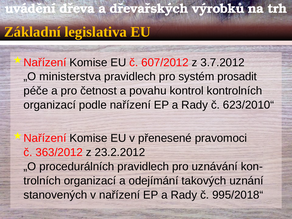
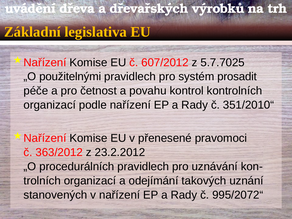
3.7.2012: 3.7.2012 -> 5.7.7025 (223, 62)
ministerstva: ministerstva -> použitelnými (70, 77)
623/2010“: 623/2010“ -> 351/2010“ (248, 105)
995/2018“: 995/2018“ -> 995/2072“ (238, 195)
